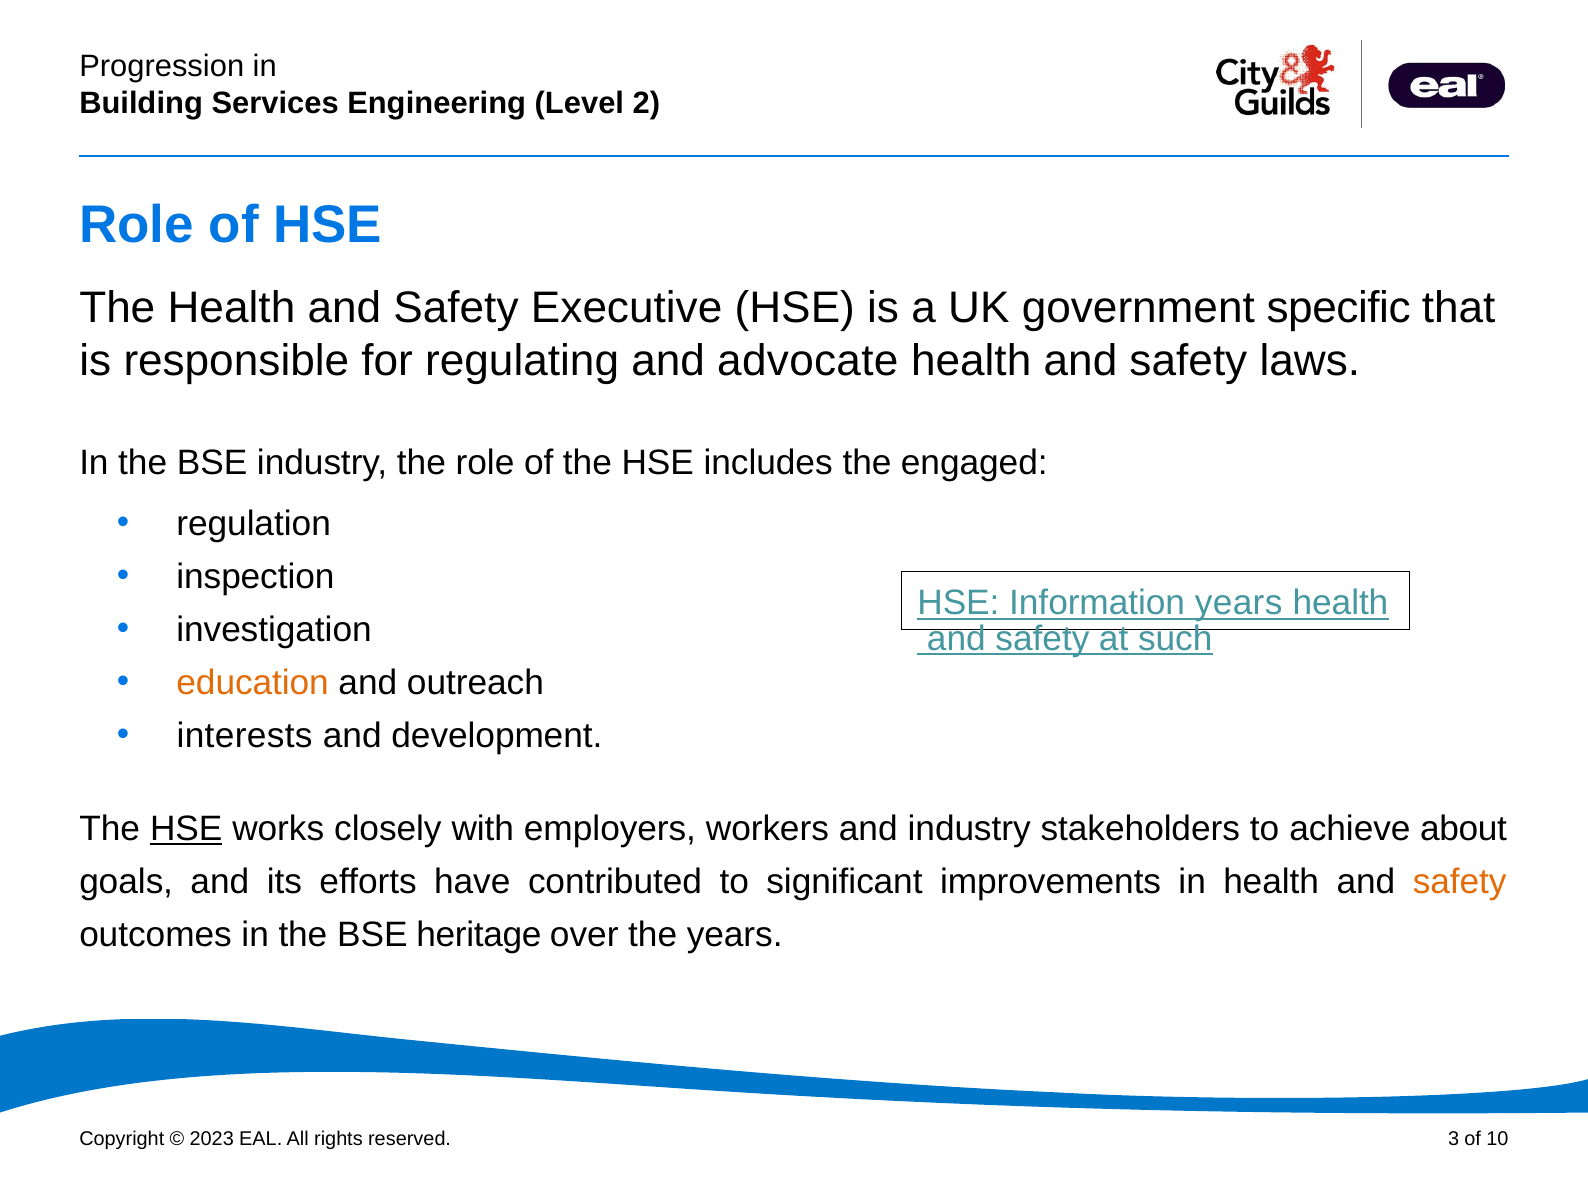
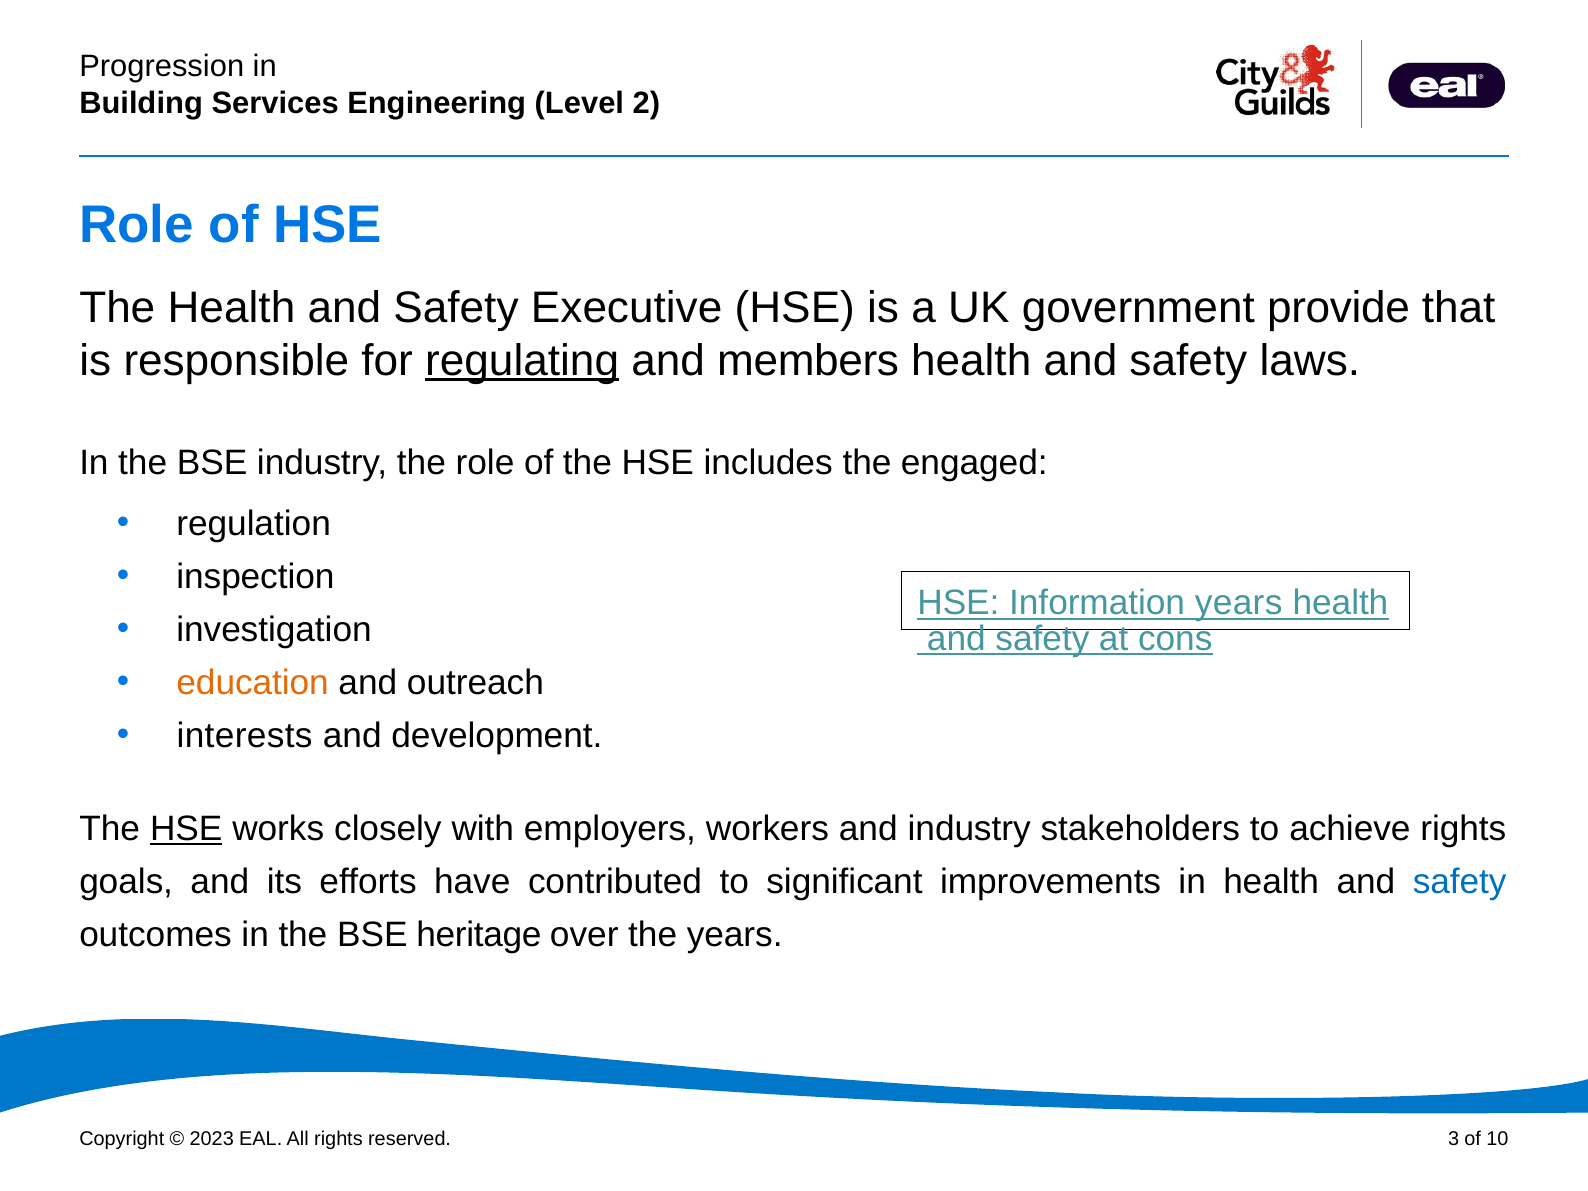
specific: specific -> provide (1339, 308)
regulating underline: none -> present (522, 361)
advocate: advocate -> members (808, 361)
such: such -> cons (1175, 639)
achieve about: about -> rights (1463, 829)
safety colour: orange -> blue (1460, 882)
